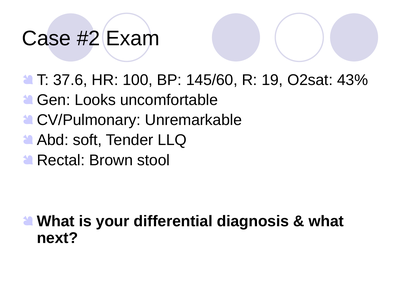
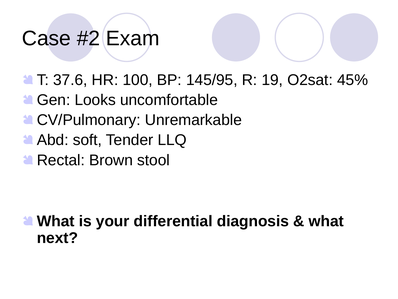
145/60: 145/60 -> 145/95 (212, 80)
43%: 43% -> 45% (353, 80)
